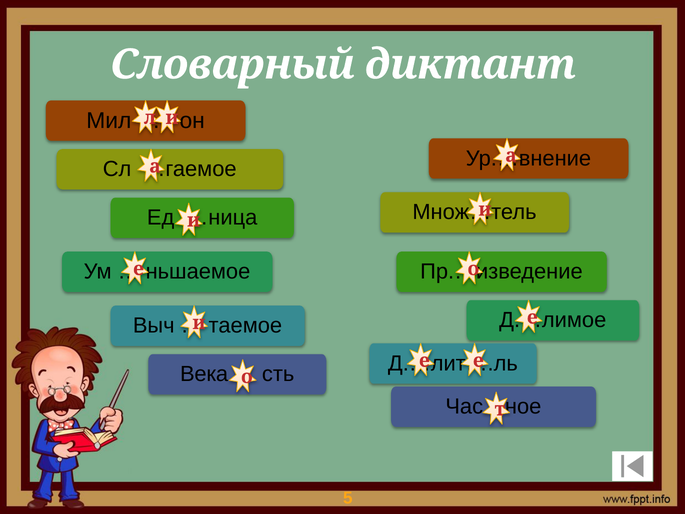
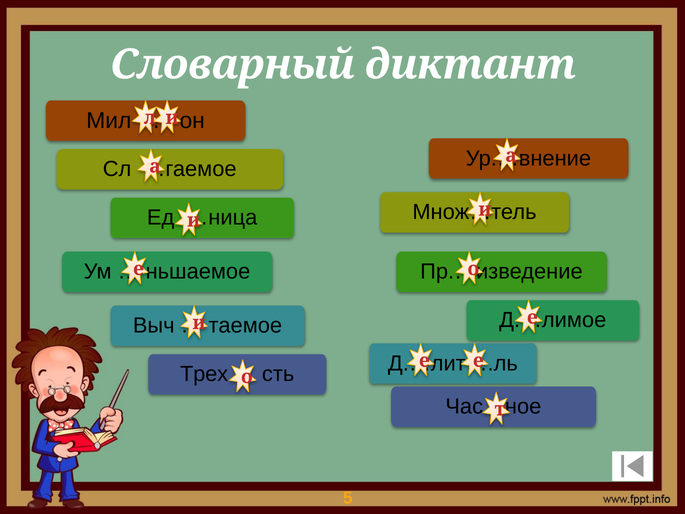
Века: Века -> Трех (204, 374)
